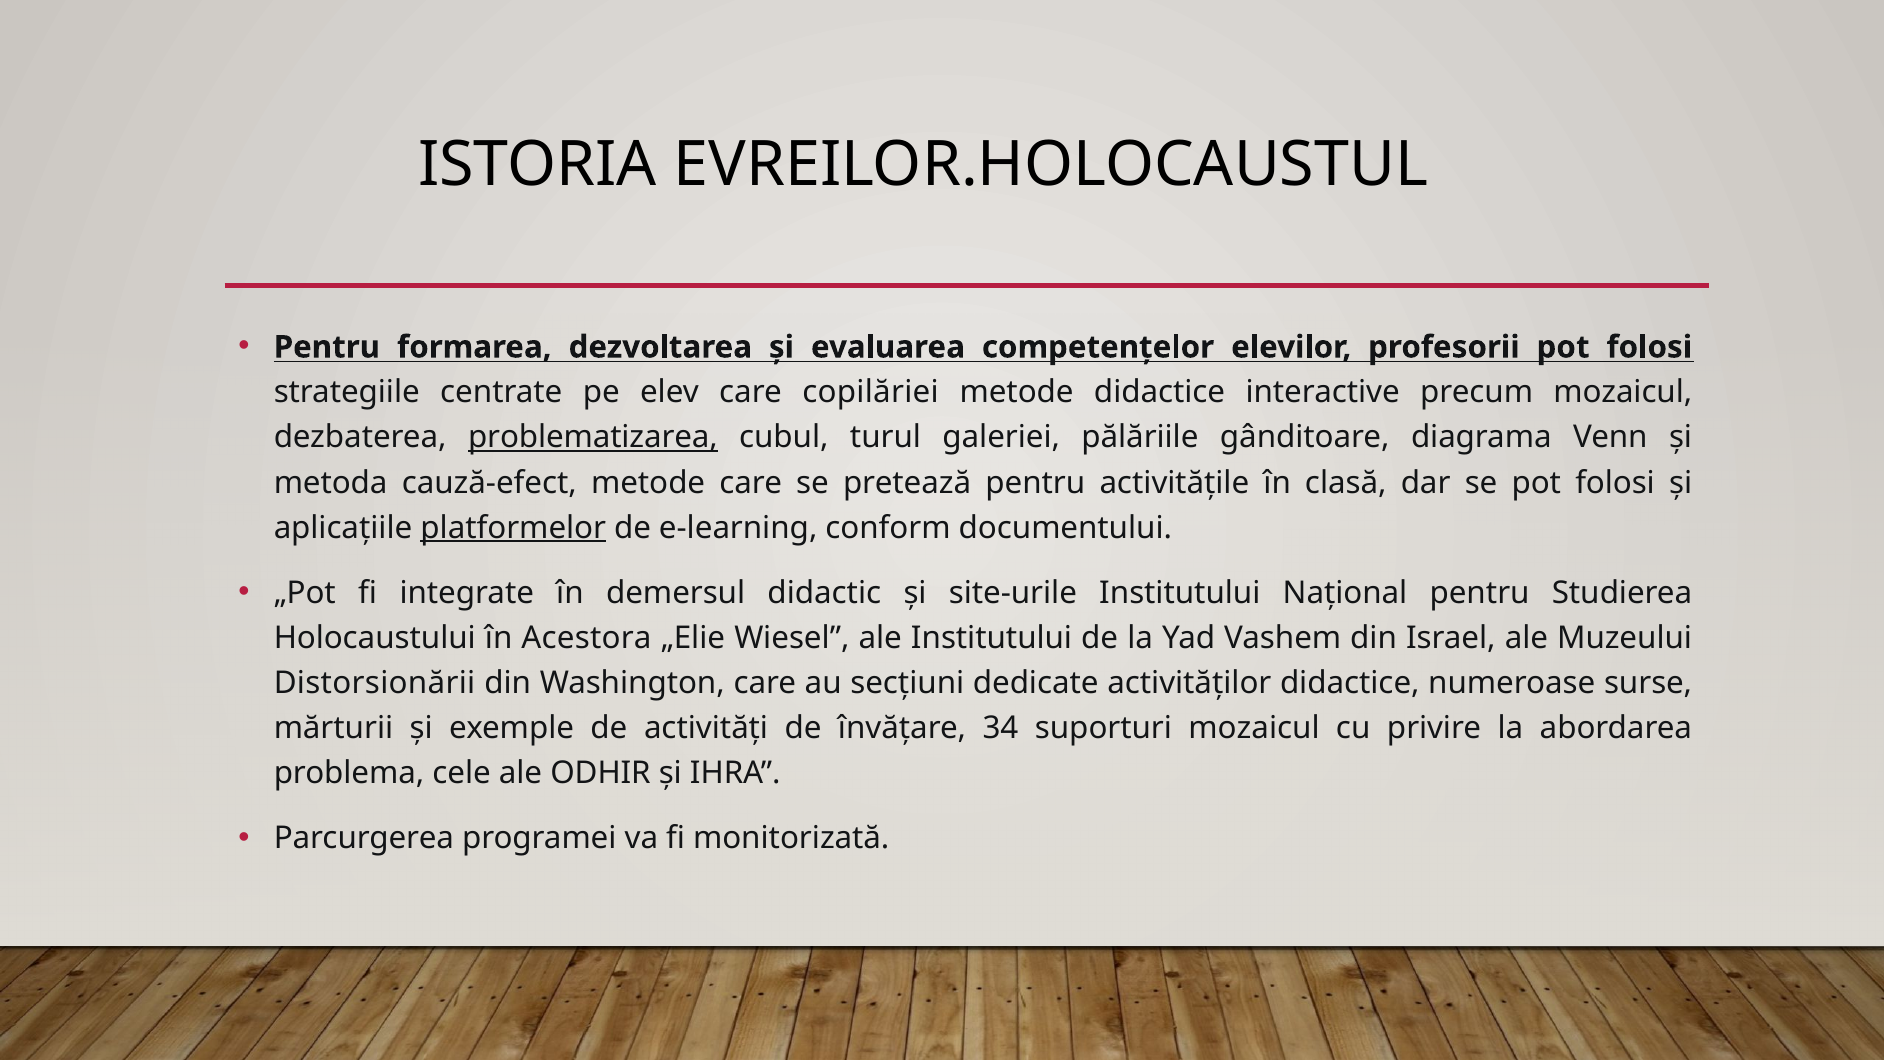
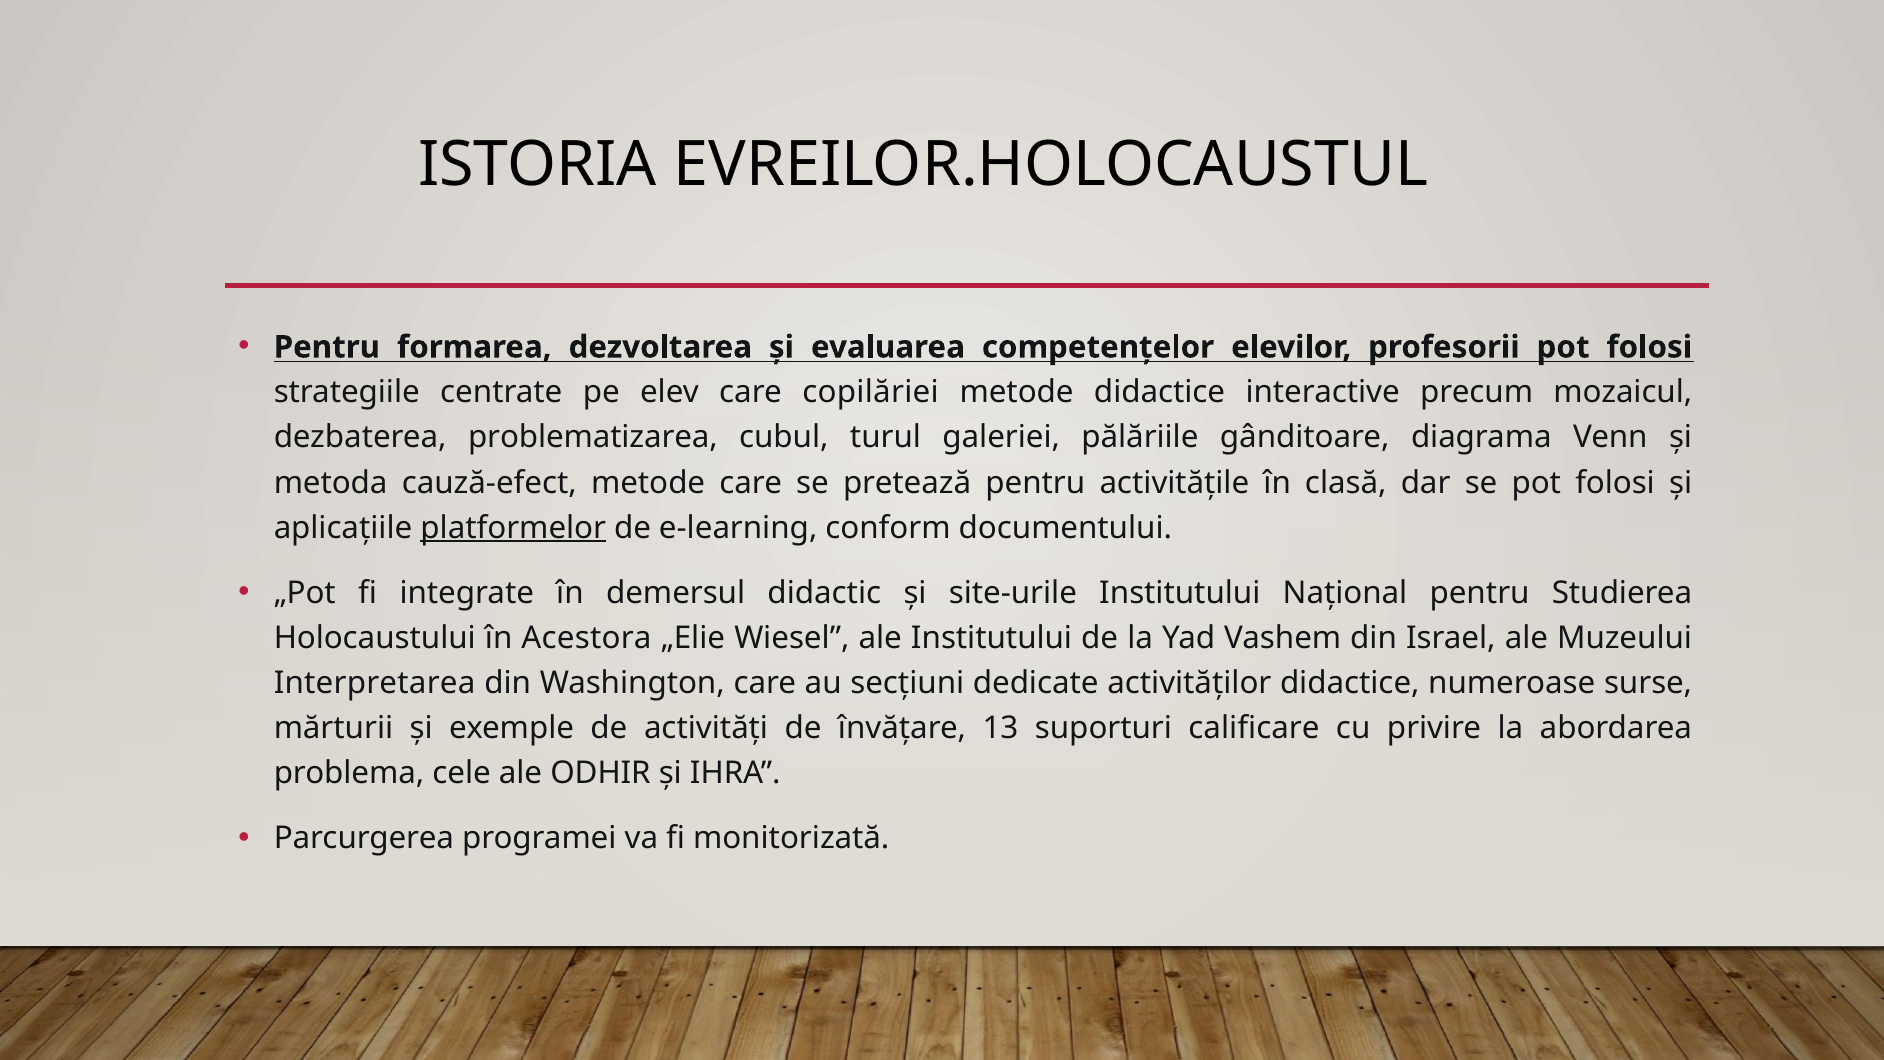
problematizarea underline: present -> none (593, 437)
Distorsionării: Distorsionării -> Interpretarea (375, 683)
34: 34 -> 13 (1000, 728)
suporturi mozaicul: mozaicul -> calificare (1254, 728)
